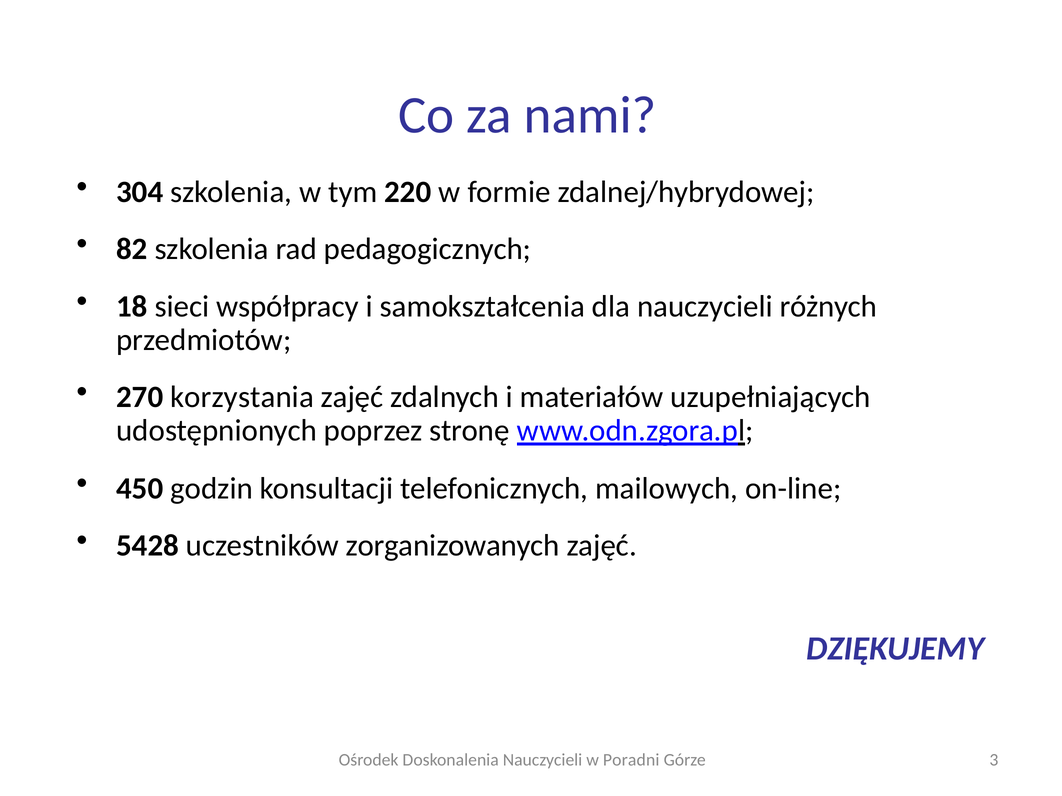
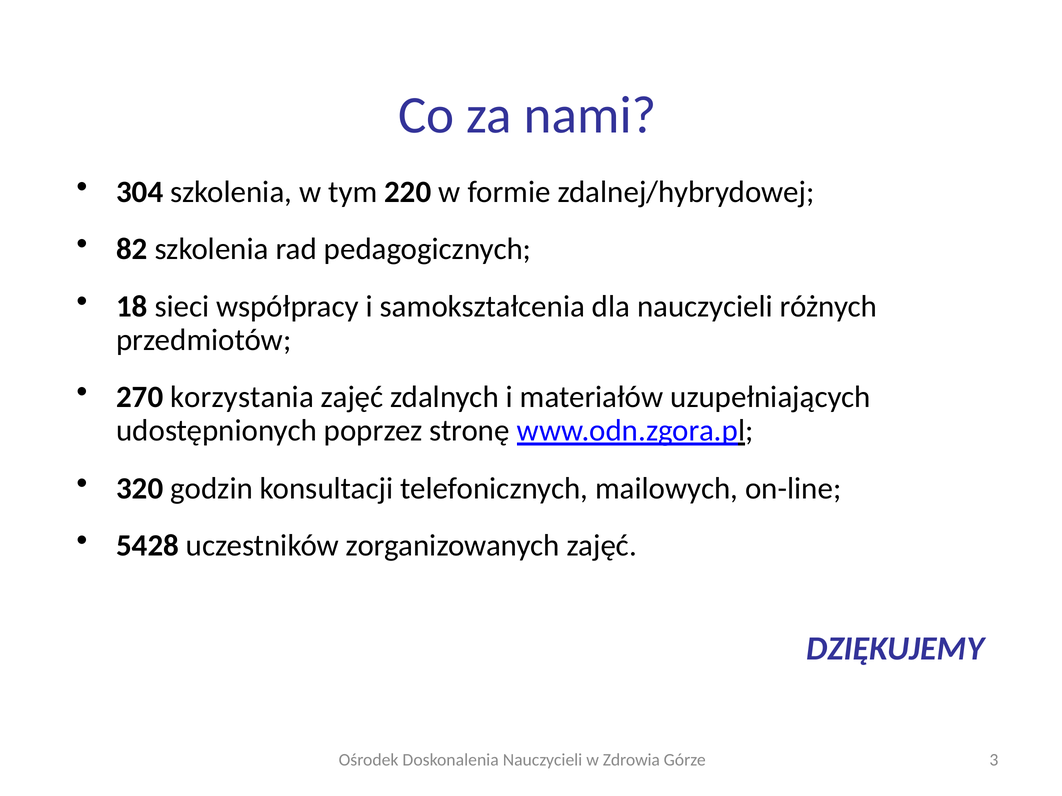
450: 450 -> 320 (140, 489)
Poradni: Poradni -> Zdrowia (631, 761)
